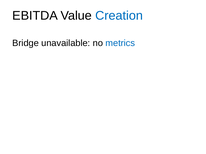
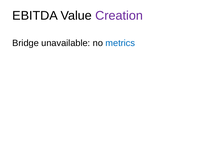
Creation colour: blue -> purple (119, 16)
